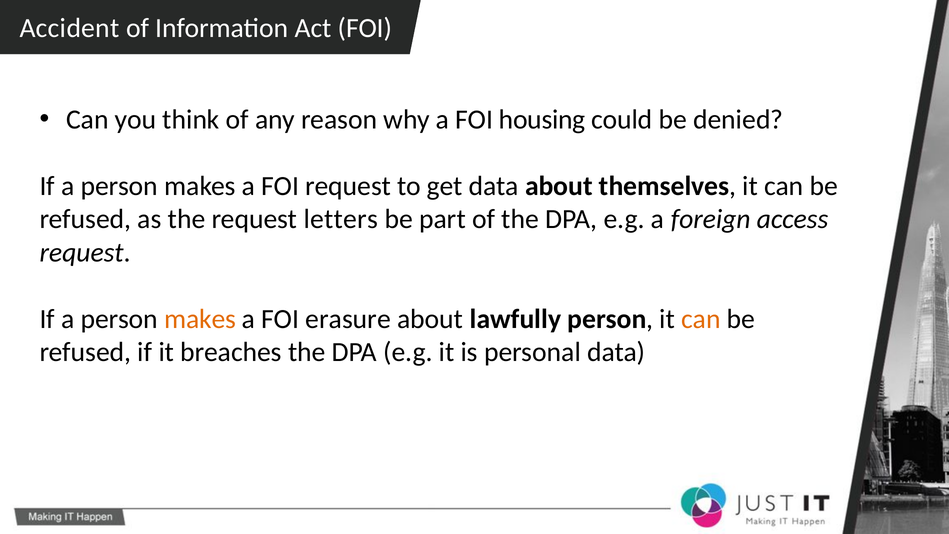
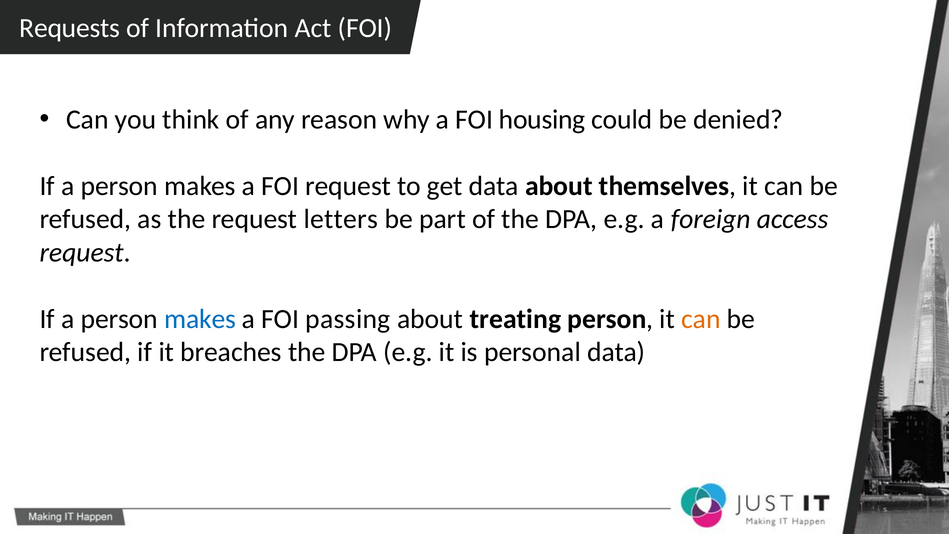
Accident: Accident -> Requests (70, 28)
makes colour: orange -> blue (200, 319)
erasure: erasure -> passing (348, 319)
lawfully: lawfully -> treating (515, 319)
